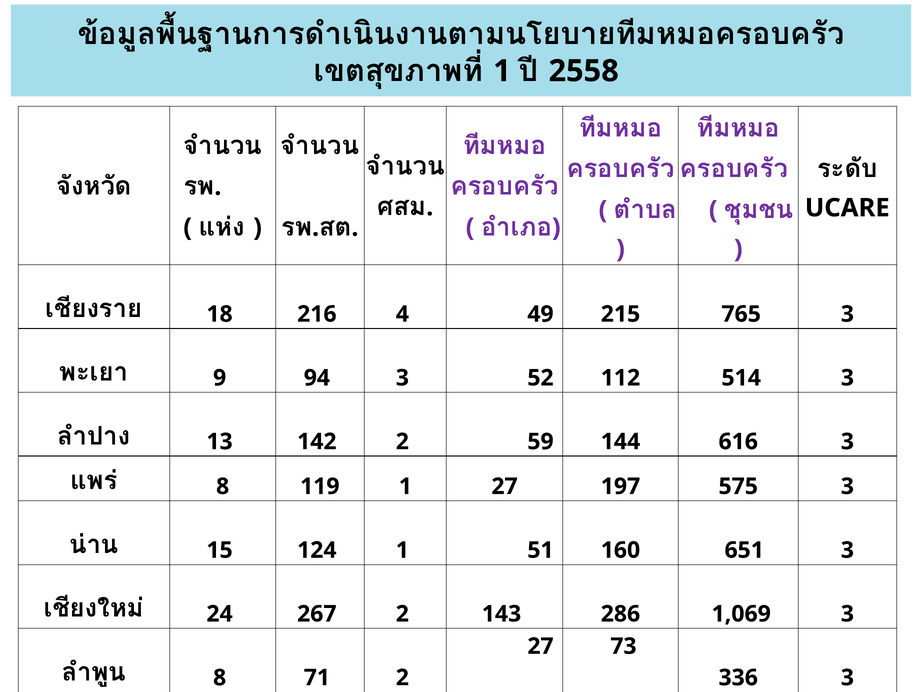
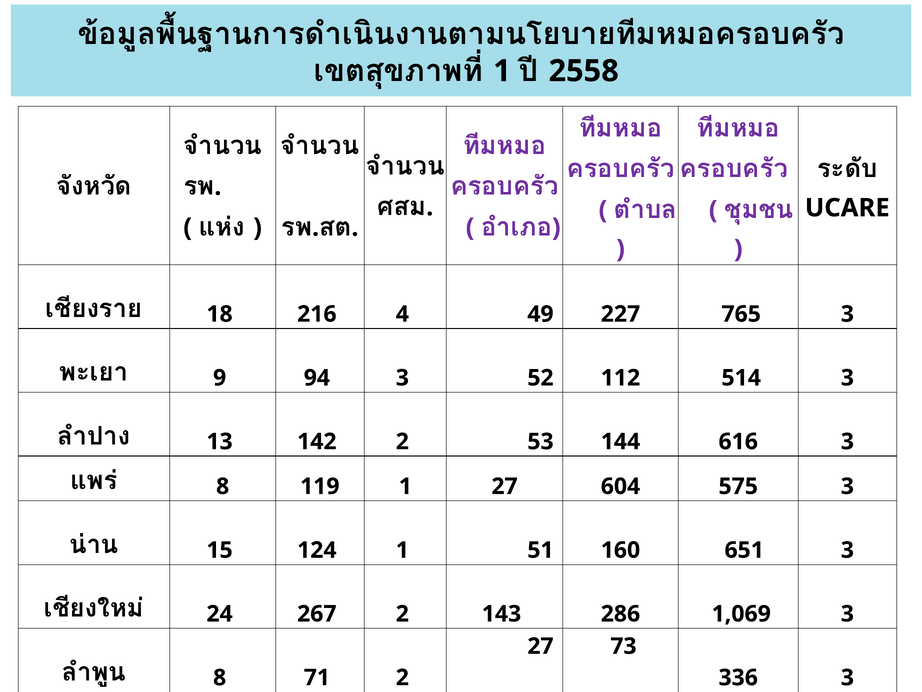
215: 215 -> 227 (620, 314)
59: 59 -> 53 (541, 441)
197: 197 -> 604 (620, 486)
